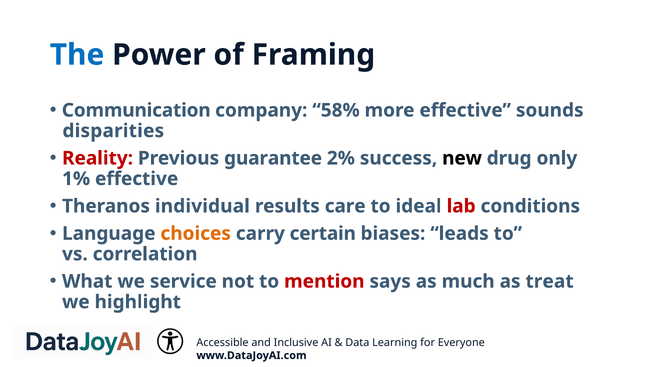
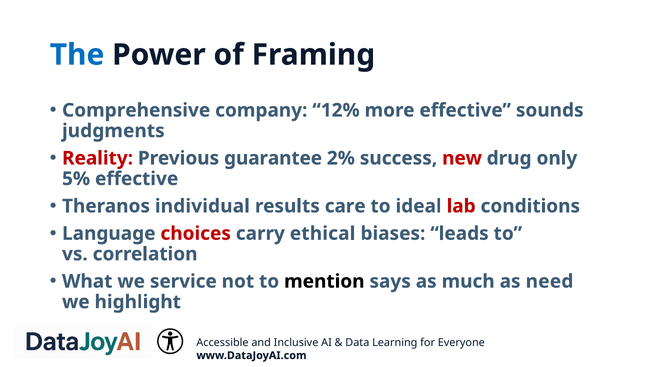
Communication: Communication -> Comprehensive (136, 110)
58%: 58% -> 12% (336, 110)
disparities: disparities -> judgments (113, 131)
new colour: black -> red (462, 158)
1%: 1% -> 5% (76, 179)
choices colour: orange -> red (196, 234)
certain: certain -> ethical (323, 234)
mention colour: red -> black (324, 282)
treat: treat -> need (549, 282)
